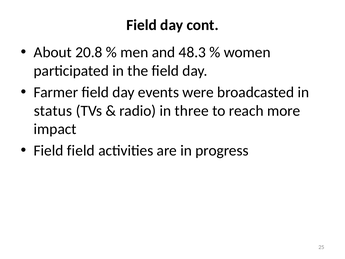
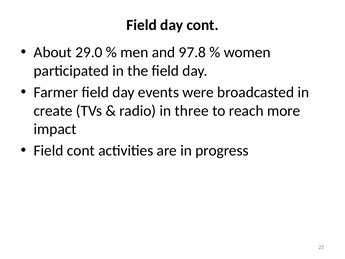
20.8: 20.8 -> 29.0 (89, 52)
48.3: 48.3 -> 97.8 (192, 52)
status: status -> create (53, 111)
Field field: field -> cont (81, 150)
